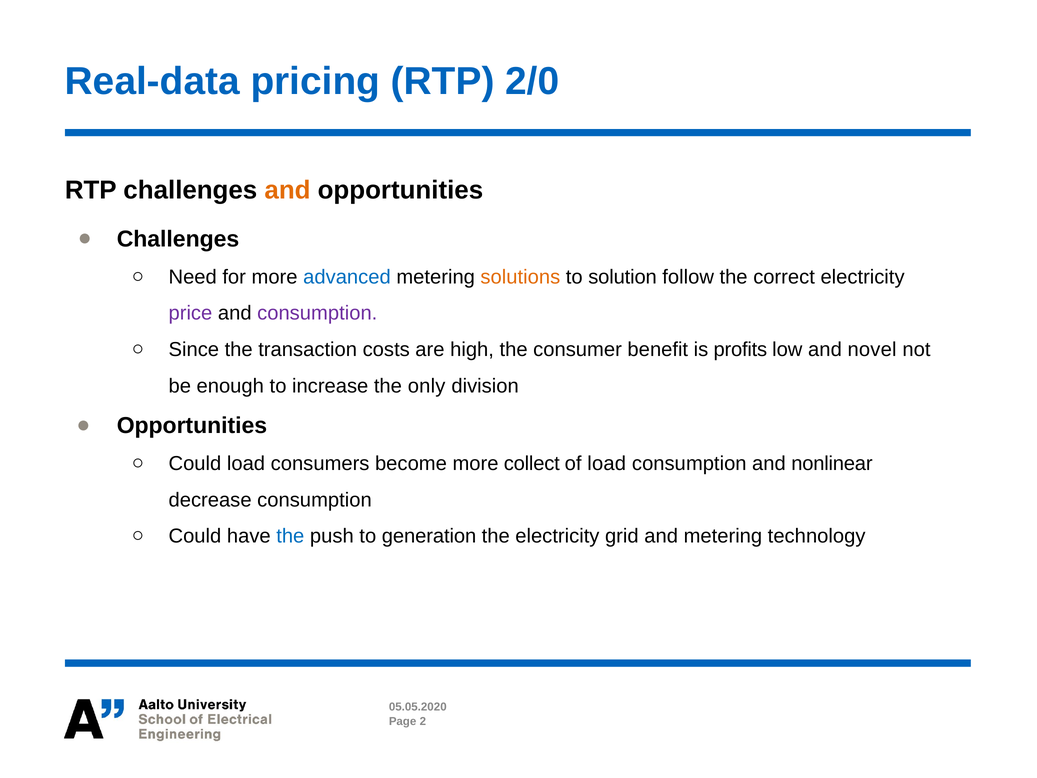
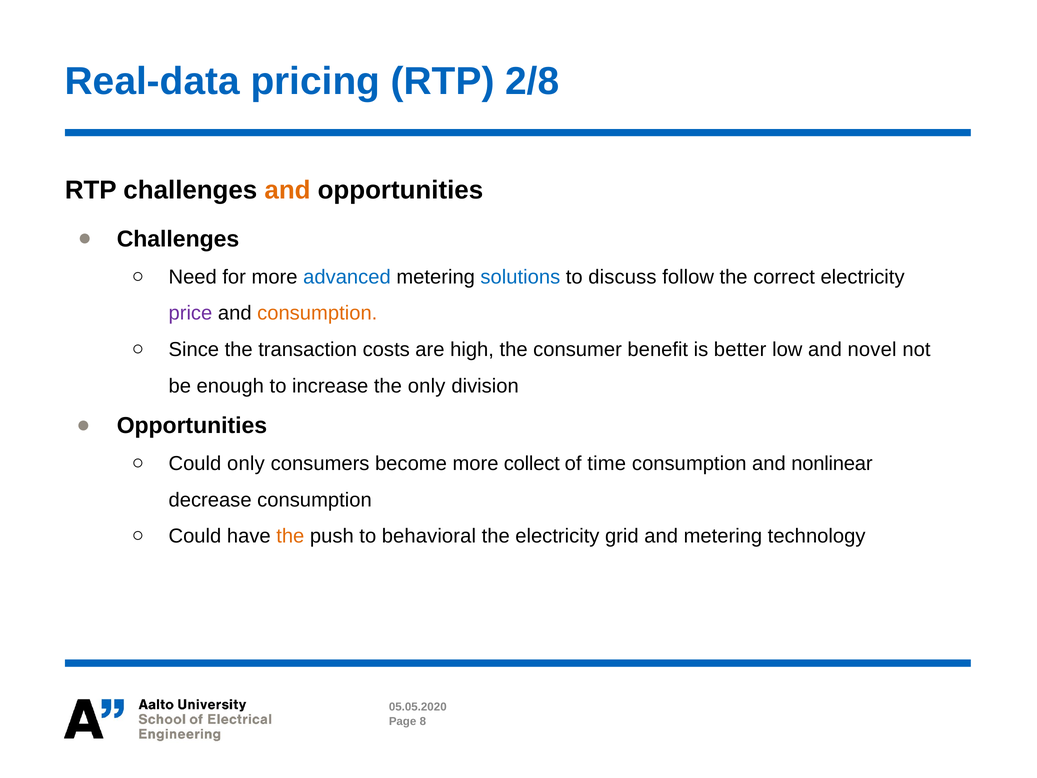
2/0: 2/0 -> 2/8 (532, 81)
solutions colour: orange -> blue (520, 277)
solution: solution -> discuss (622, 277)
consumption colour: purple -> orange (317, 313)
profits: profits -> better (740, 349)
Could load: load -> only (246, 463)
of load: load -> time (607, 463)
the colour: blue -> orange (290, 536)
generation: generation -> behavioral (429, 536)
2: 2 -> 8 (423, 721)
